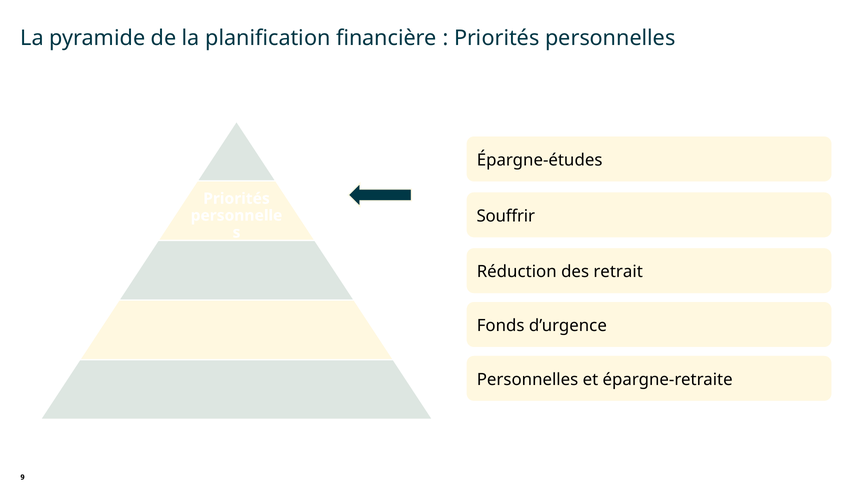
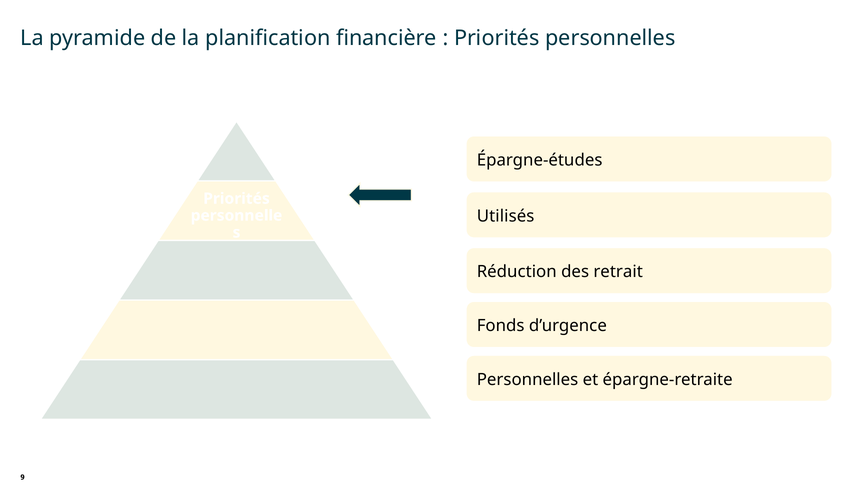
Souffrir: Souffrir -> Utilisés (506, 216)
